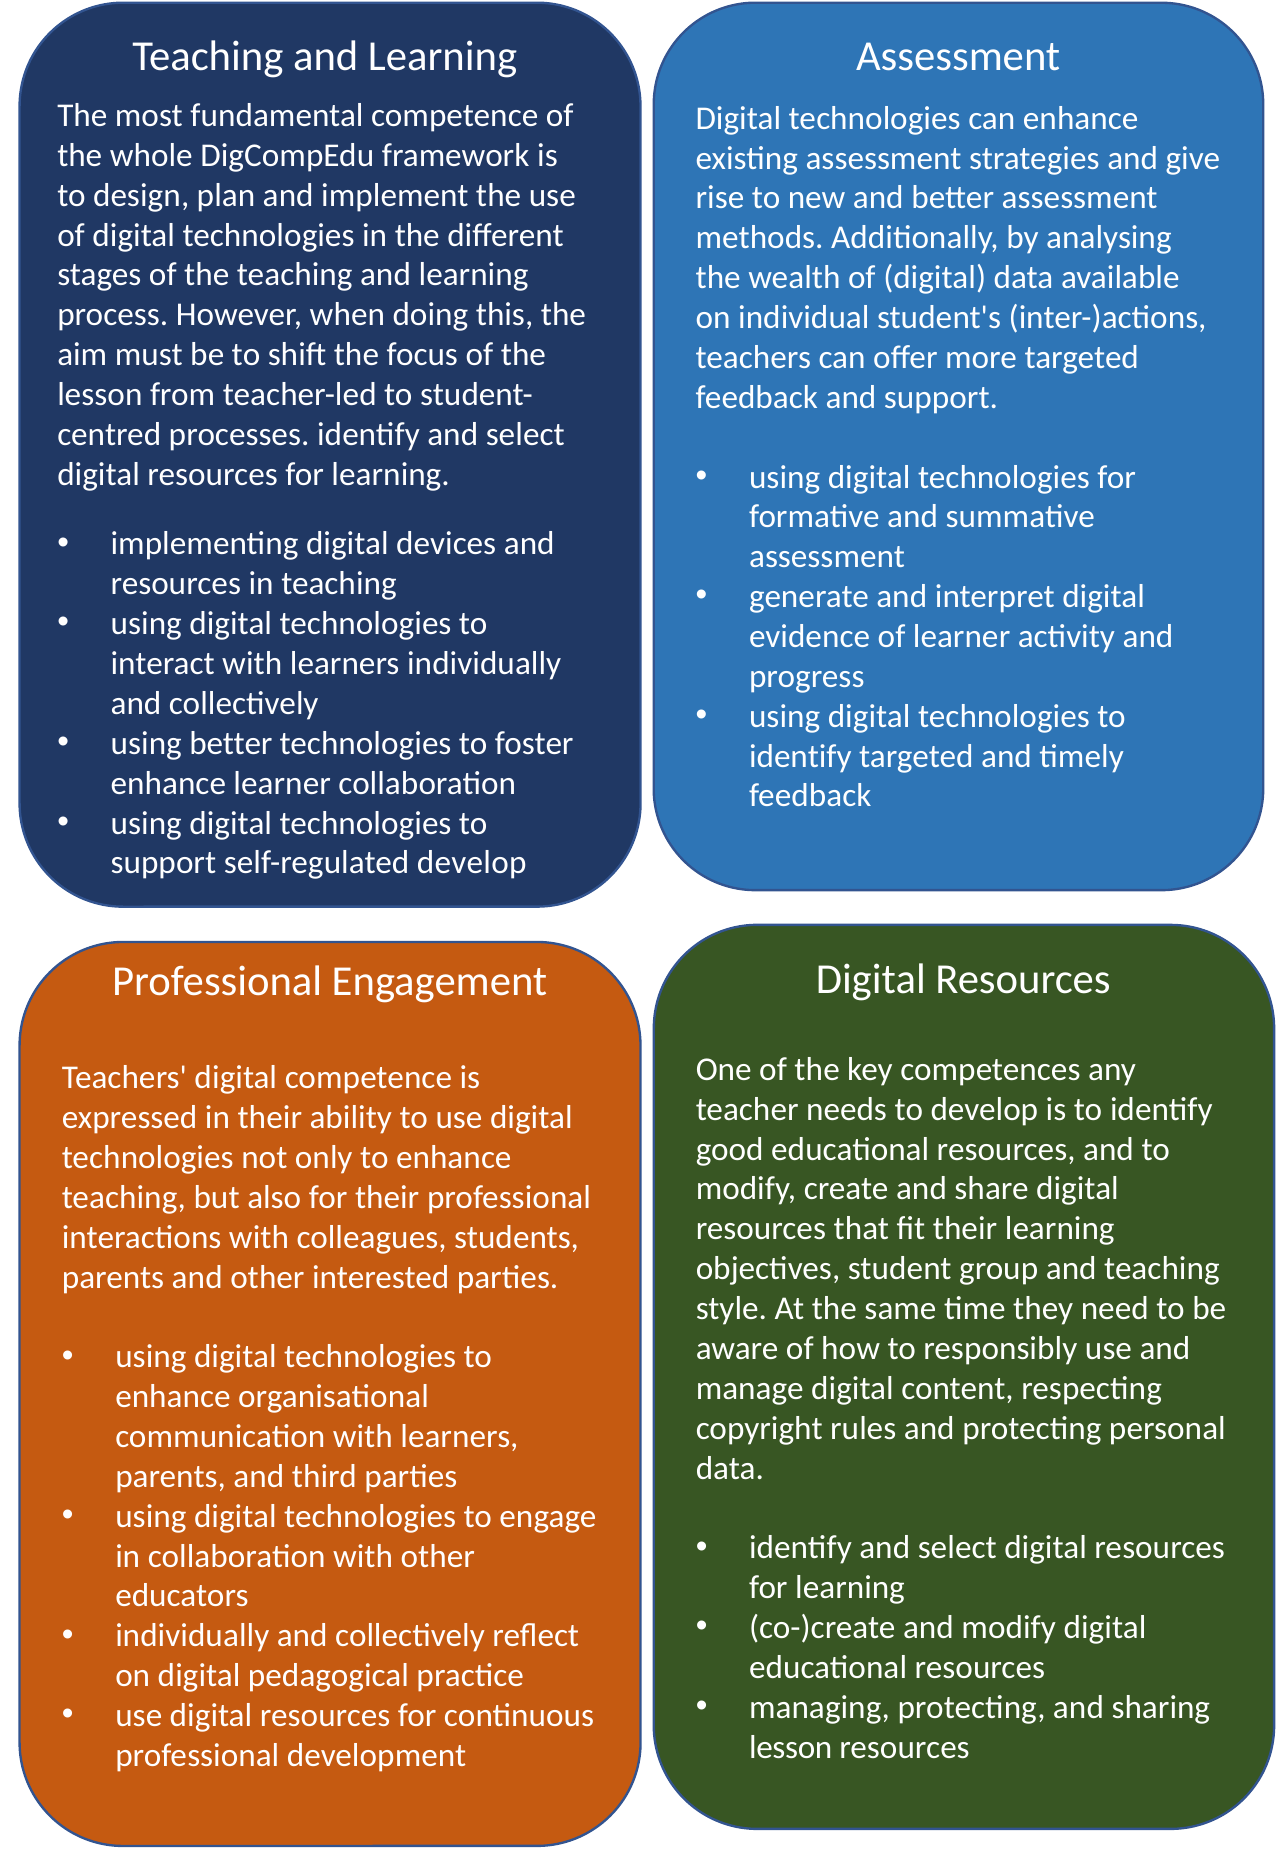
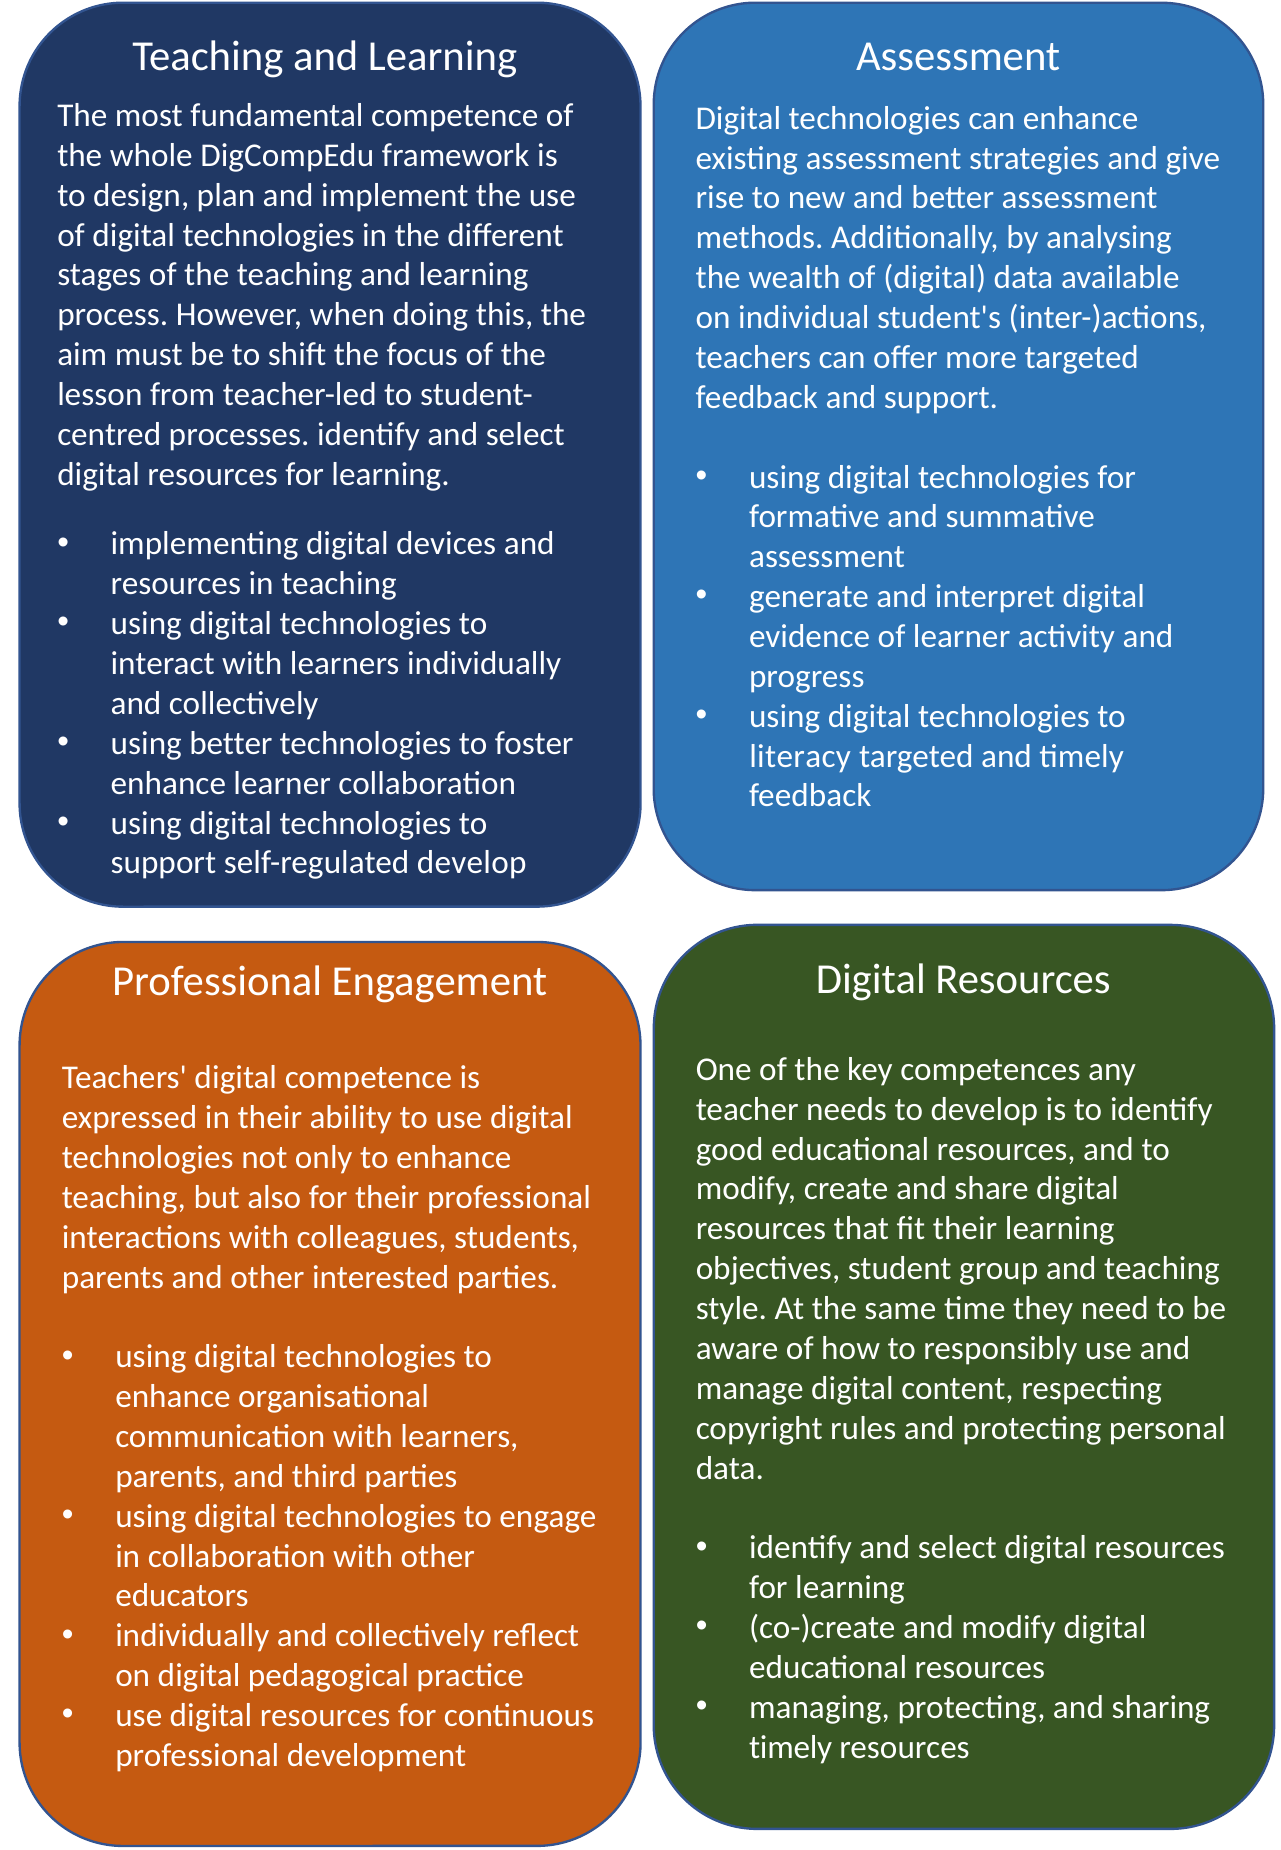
identify: identify -> literacy (800, 756)
lesson: lesson -> timely (791, 1747)
